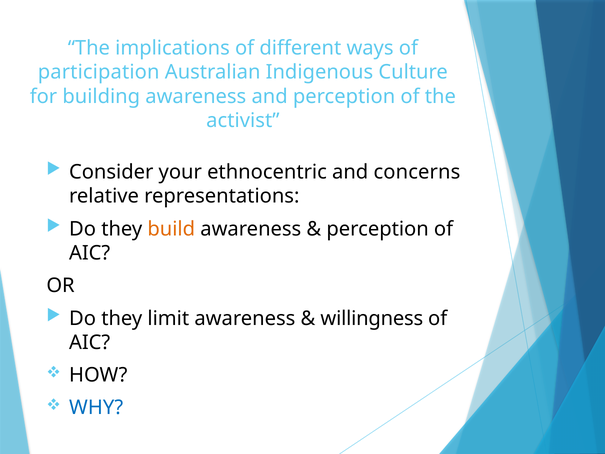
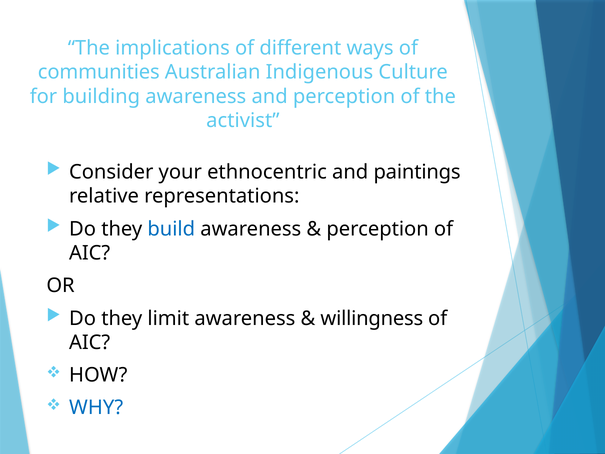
participation: participation -> communities (99, 72)
concerns: concerns -> paintings (417, 172)
build colour: orange -> blue (171, 229)
